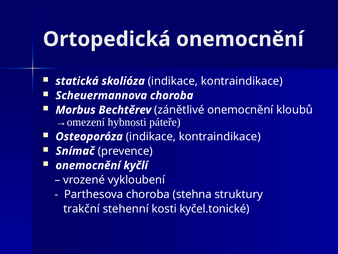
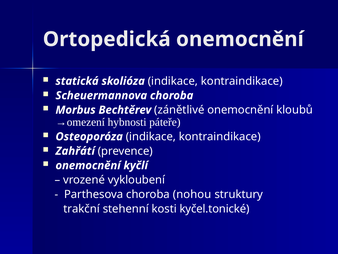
Snímač: Snímač -> Zahřátí (75, 151)
stehna: stehna -> nohou (192, 194)
